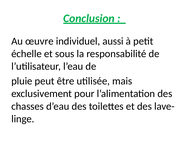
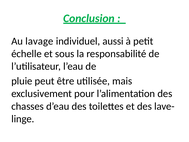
œuvre: œuvre -> lavage (39, 41)
